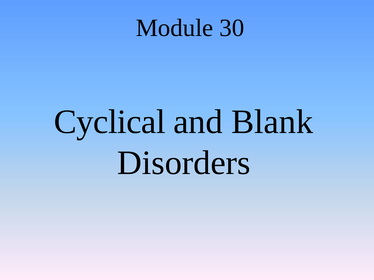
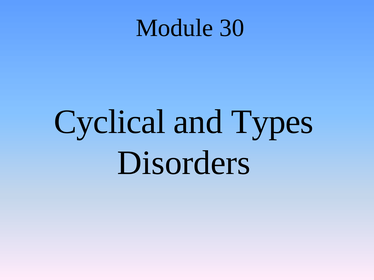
Blank: Blank -> Types (272, 122)
